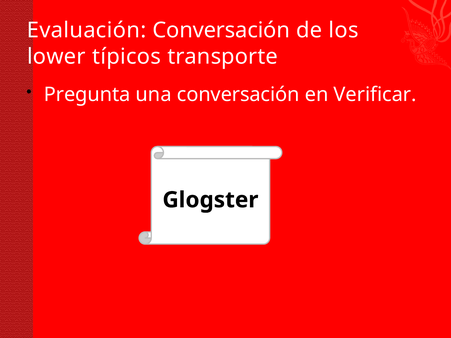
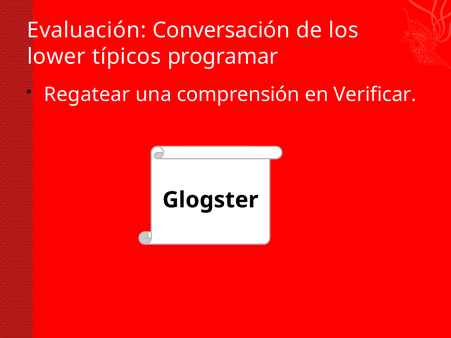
transporte: transporte -> programar (223, 57)
Pregunta: Pregunta -> Regatear (87, 95)
una conversación: conversación -> comprensión (238, 95)
